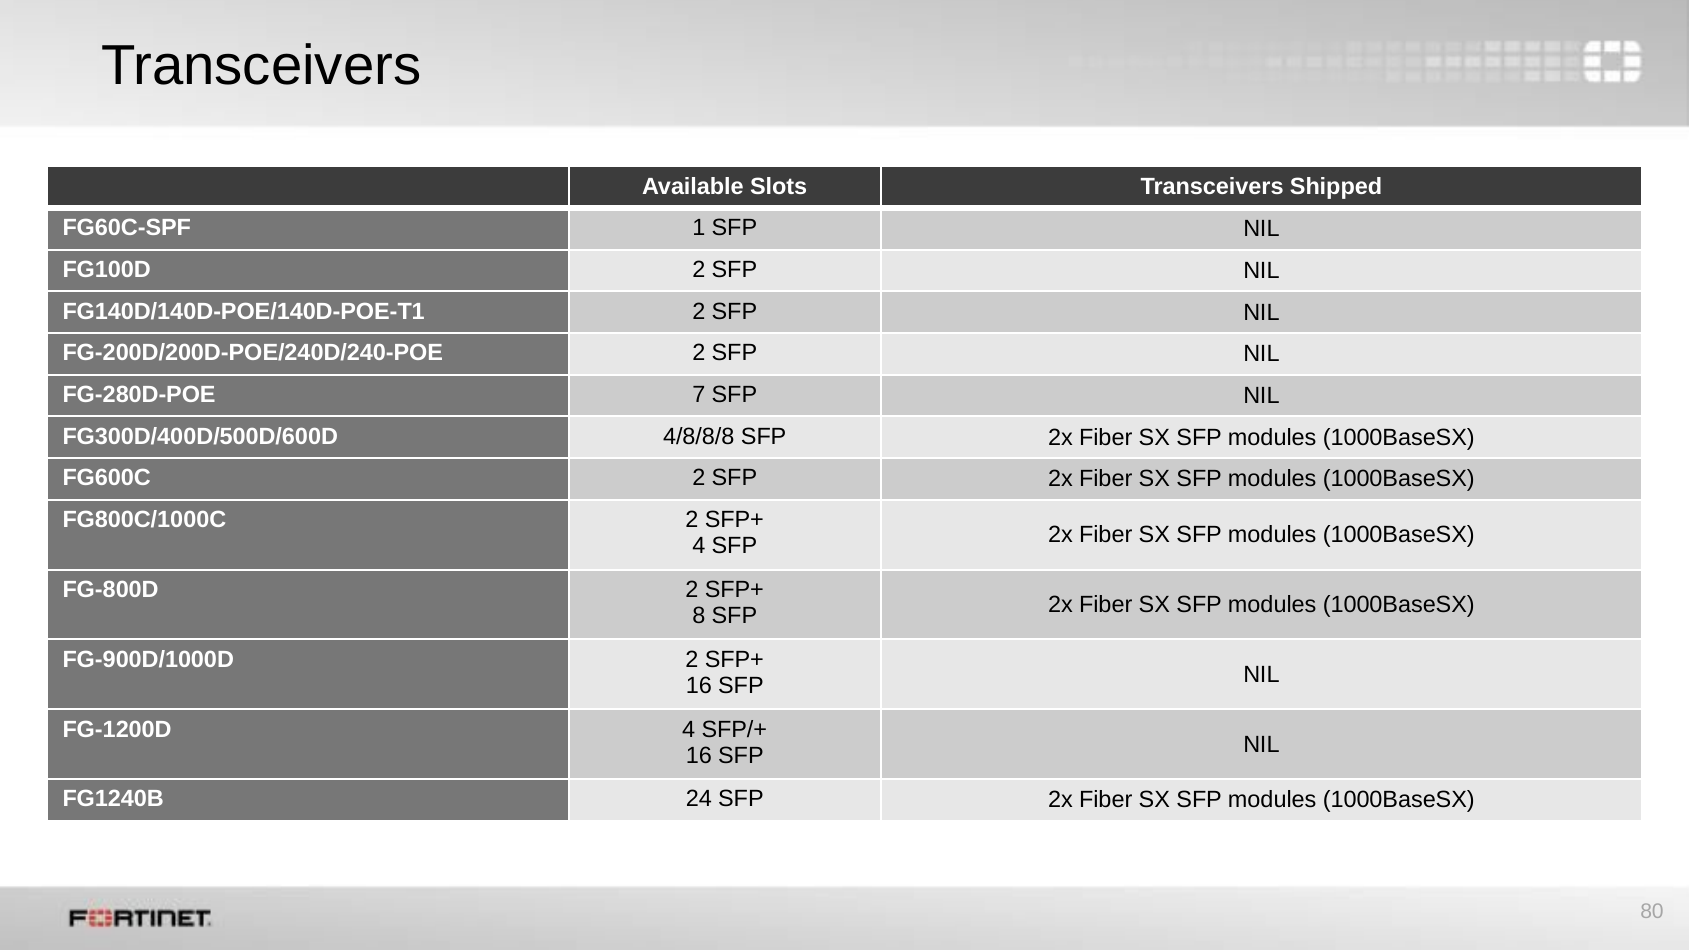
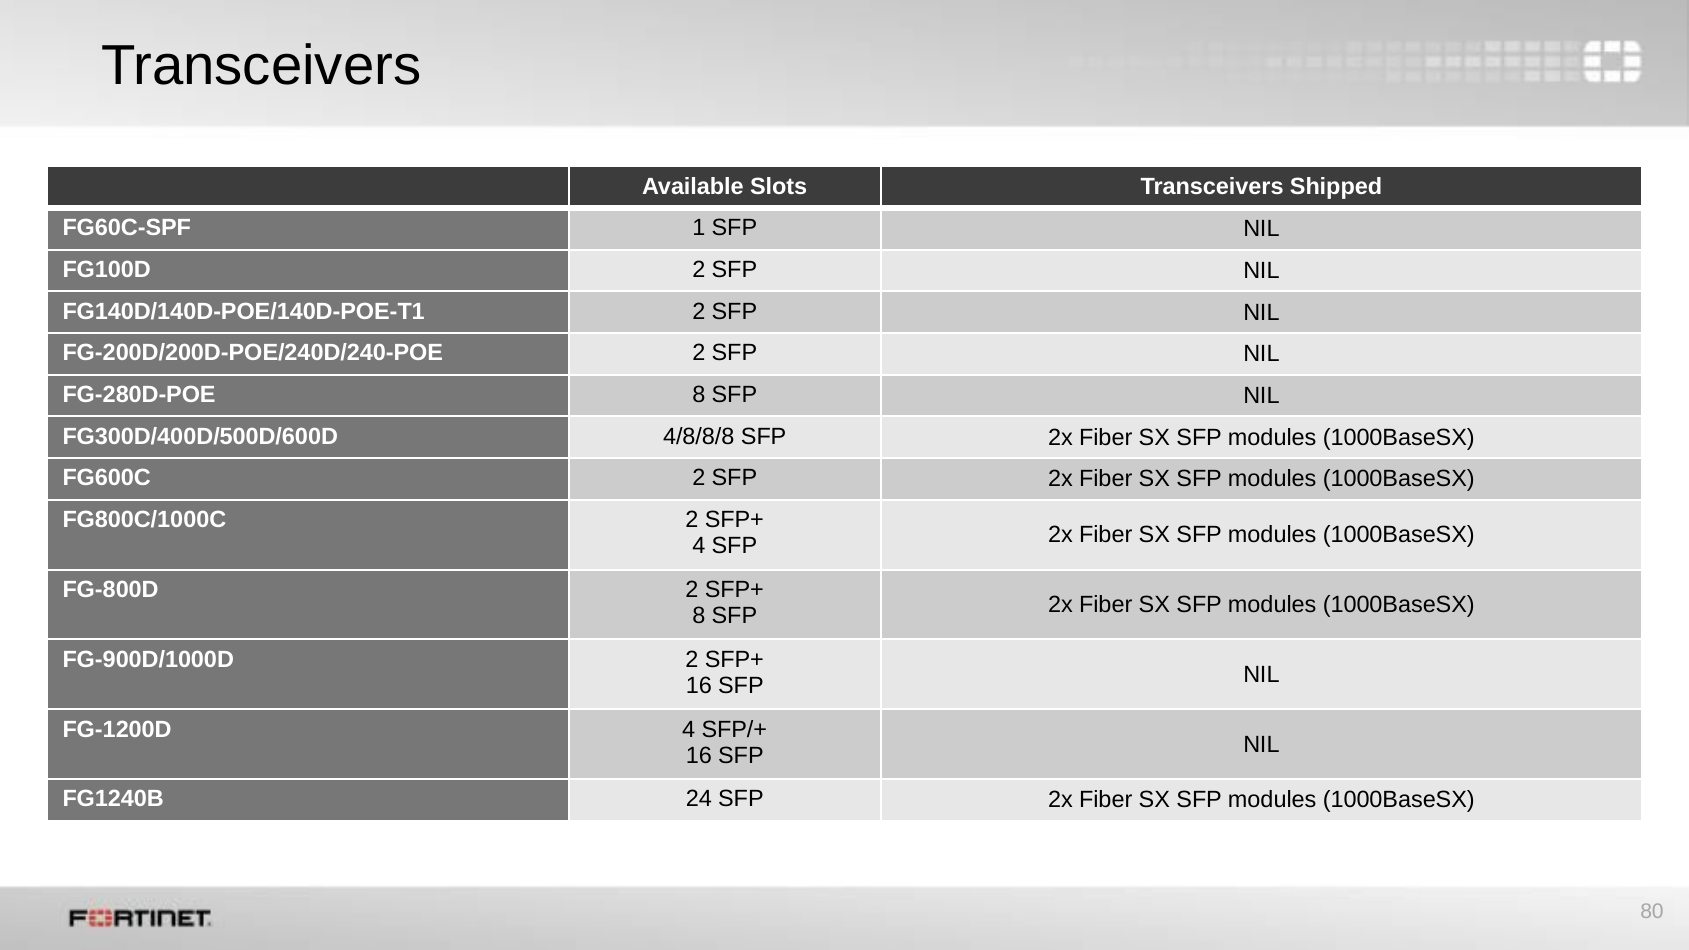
FG-280D-POE 7: 7 -> 8 (699, 395)
